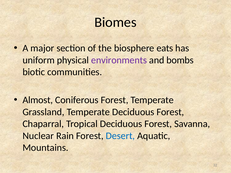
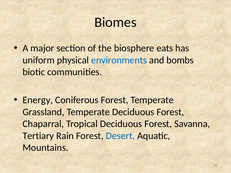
environments colour: purple -> blue (119, 60)
Almost: Almost -> Energy (38, 100)
Nuclear: Nuclear -> Tertiary (38, 136)
